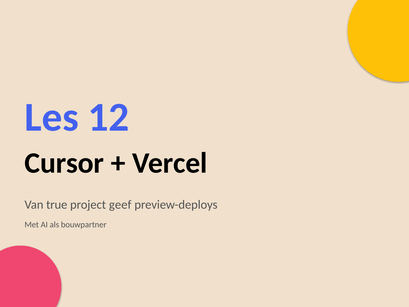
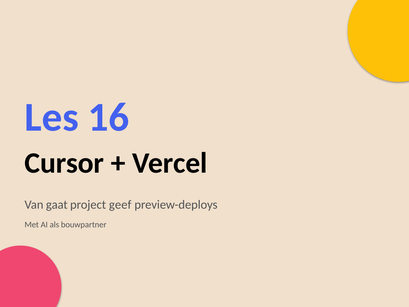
12: 12 -> 16 (109, 117)
true: true -> gaat (57, 205)
